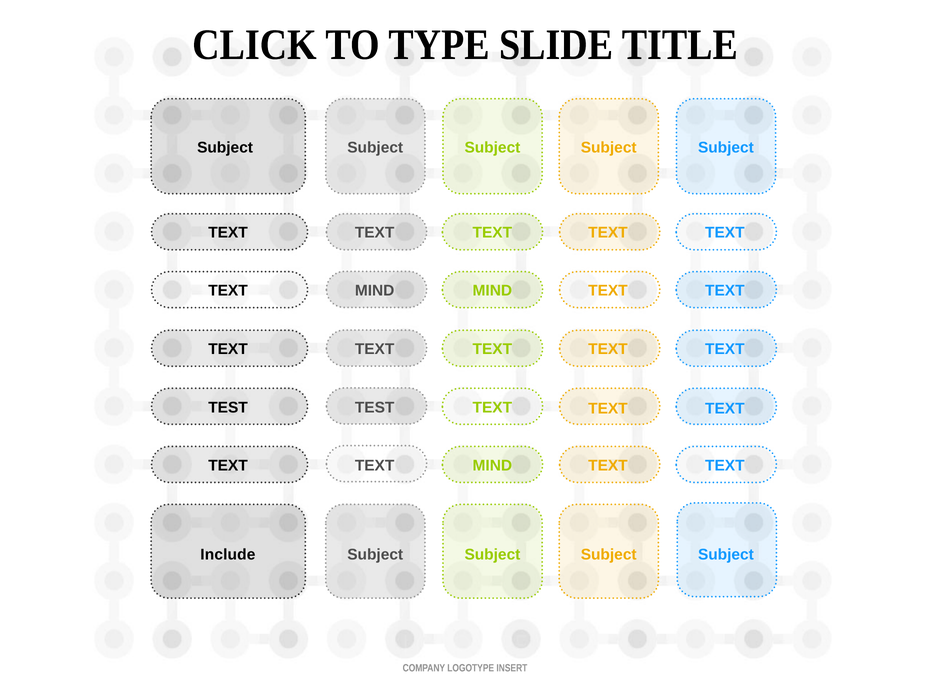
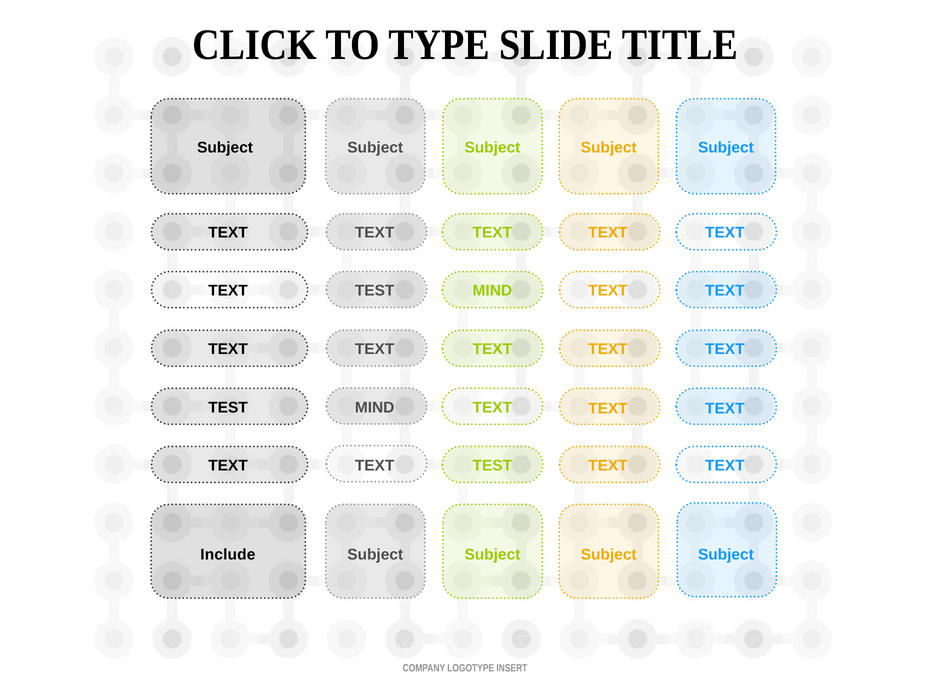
MIND: MIND -> TEST (375, 290)
TEST: TEST -> MIND (375, 408)
MIND: MIND -> TEST (492, 465)
